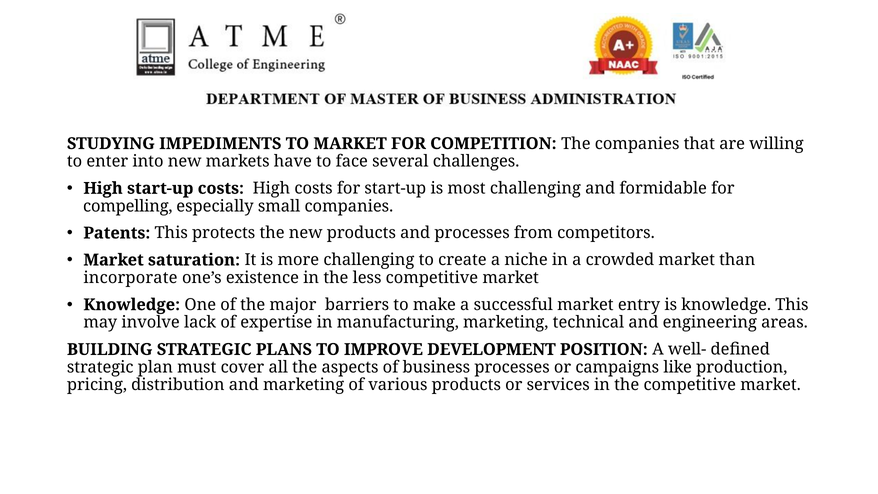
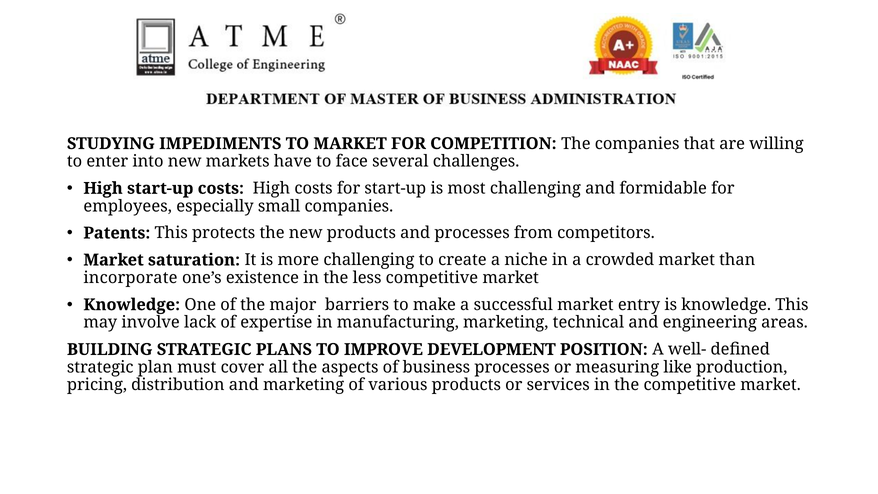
compelling: compelling -> employees (128, 206)
campaigns: campaigns -> measuring (617, 367)
